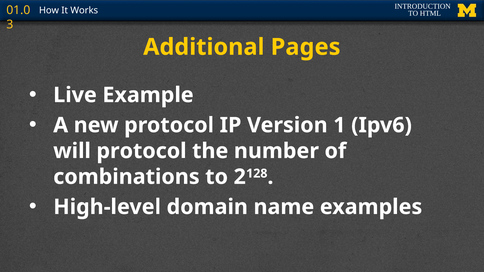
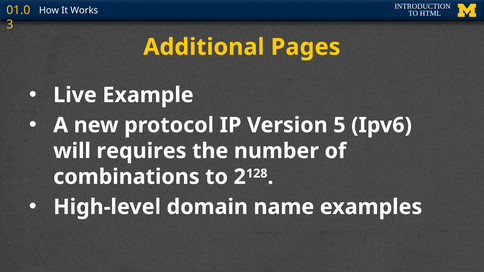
1: 1 -> 5 (339, 125)
will protocol: protocol -> requires (141, 151)
